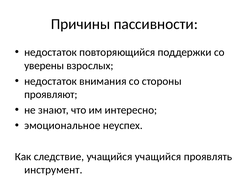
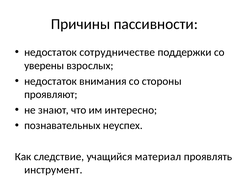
повторяющийся: повторяющийся -> сотрудничестве (117, 52)
эмоциональное: эмоциональное -> познавательных (62, 125)
учащийся учащийся: учащийся -> материал (158, 156)
